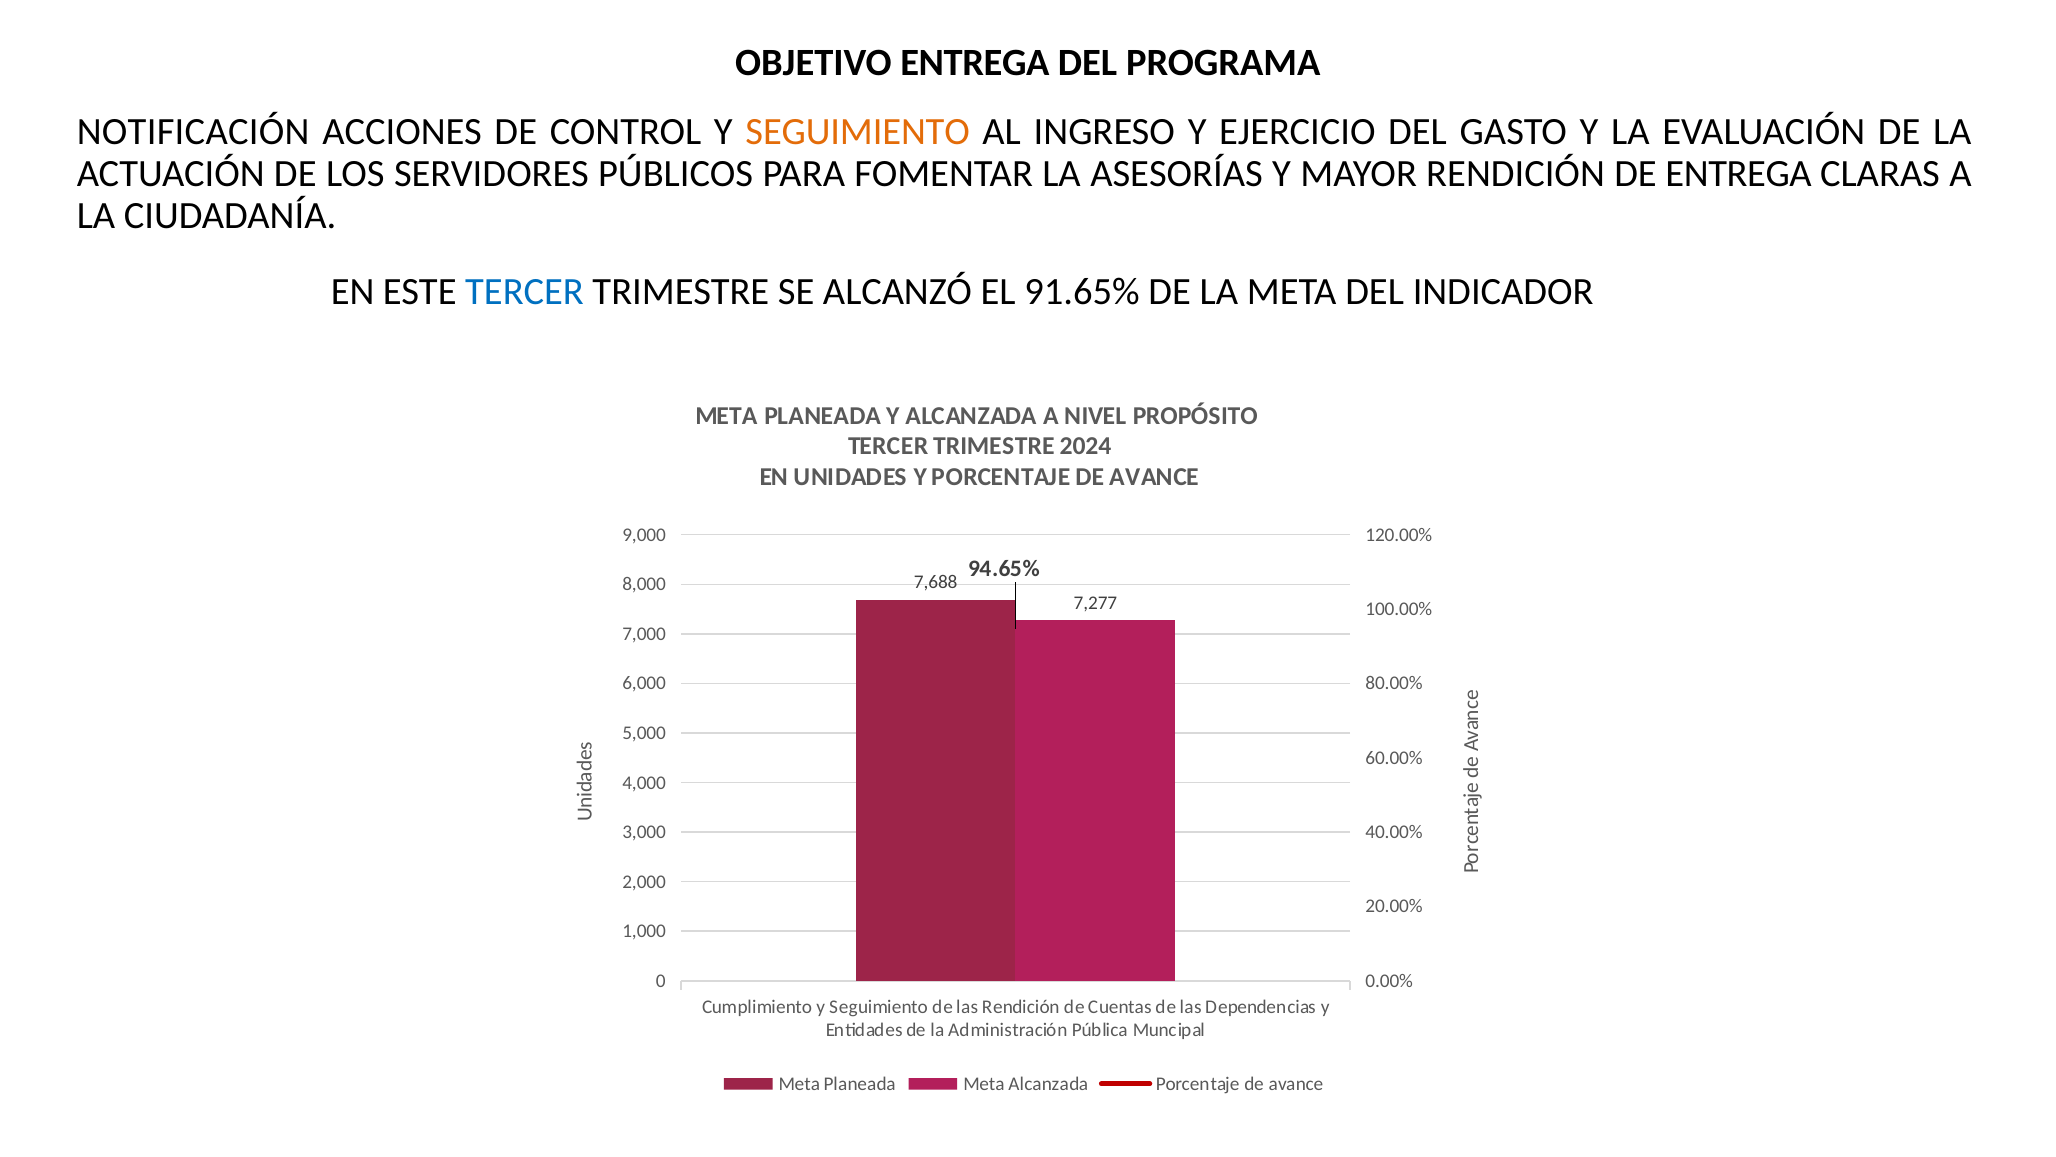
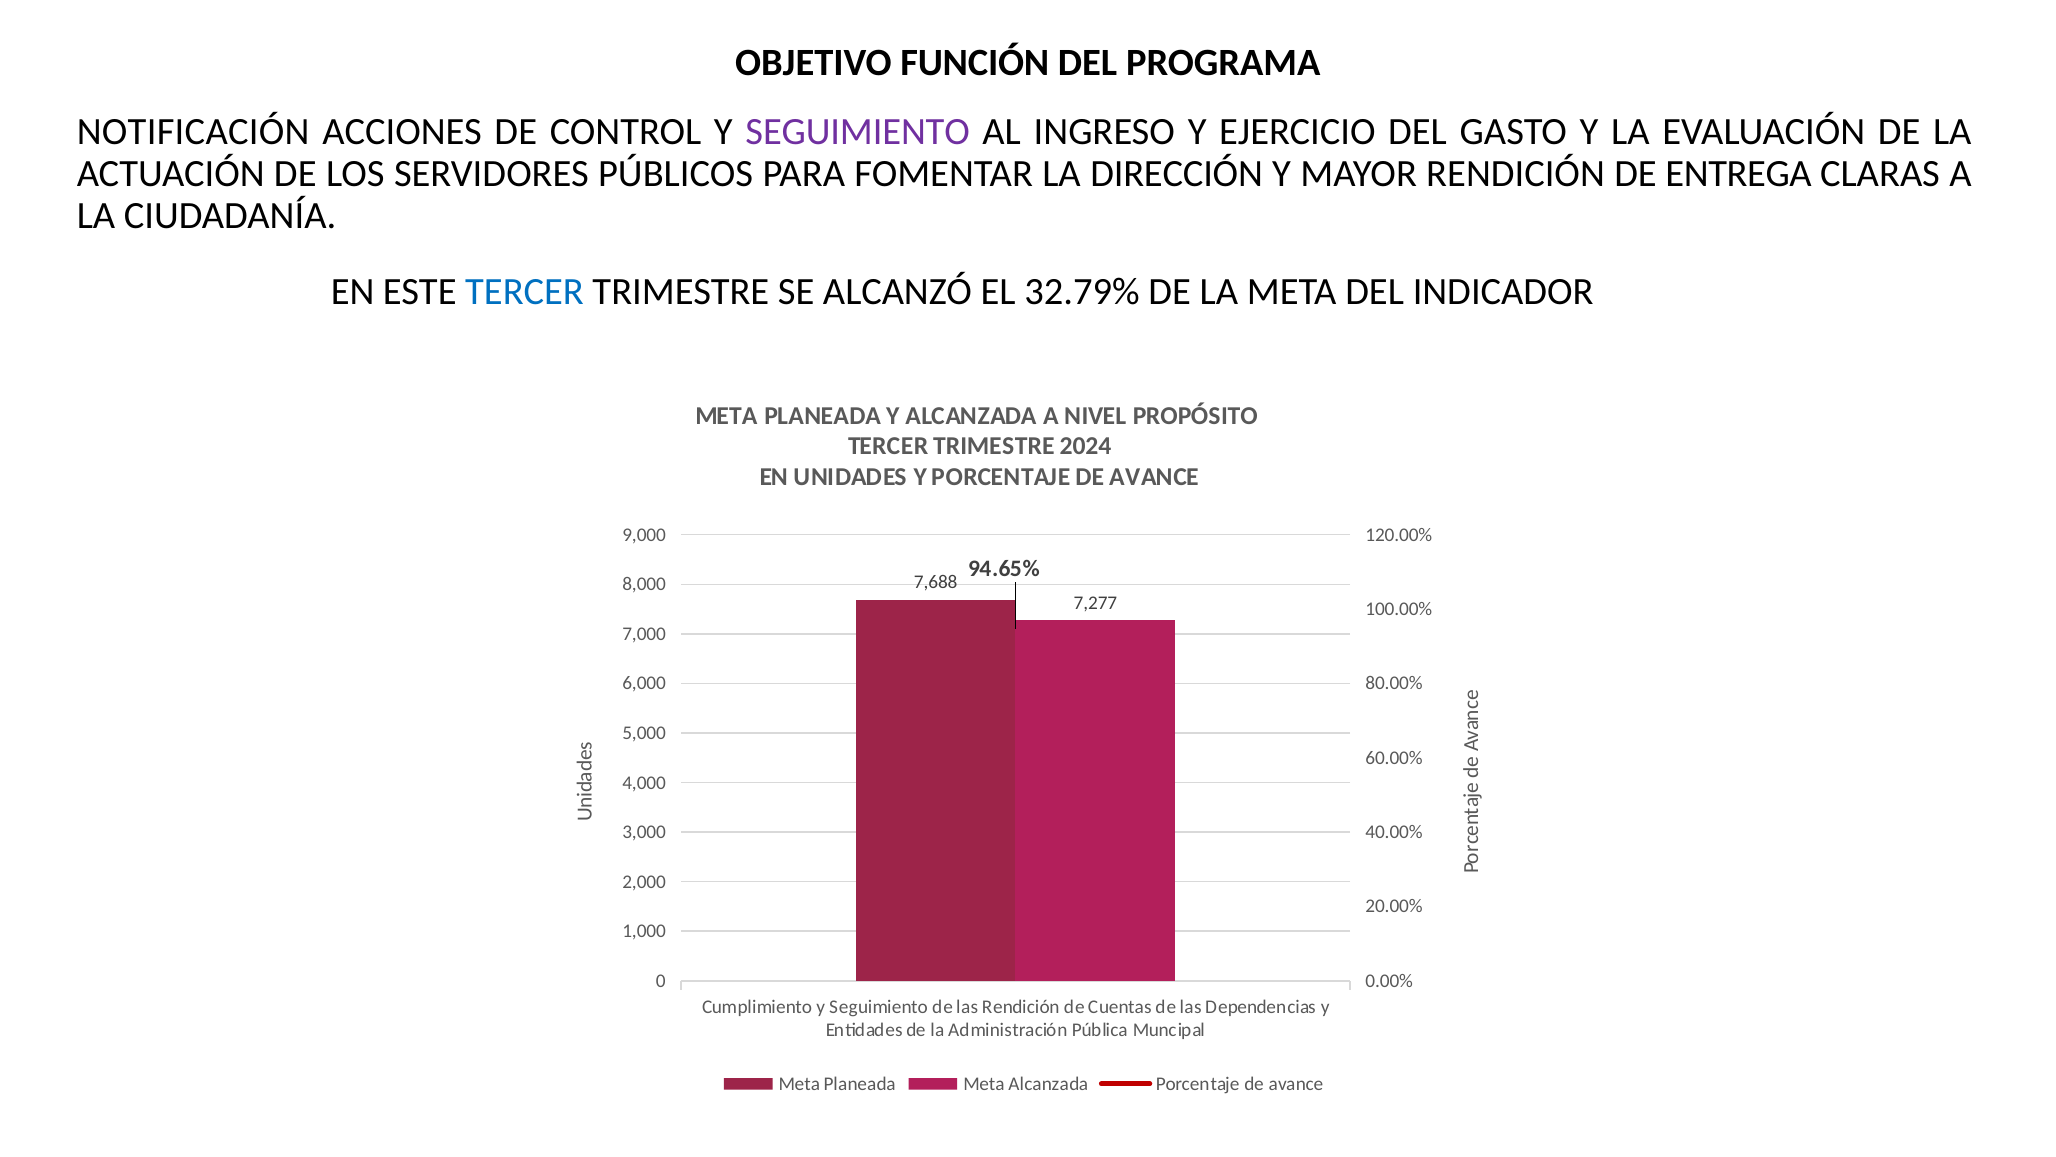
OBJETIVO ENTREGA: ENTREGA -> FUNCIÓN (975, 62)
SEGUIMIENTO colour: orange -> purple (858, 132)
ASESORÍAS: ASESORÍAS -> DIRECCIÓN (1177, 174)
91.65%: 91.65% -> 32.79% (1082, 292)
